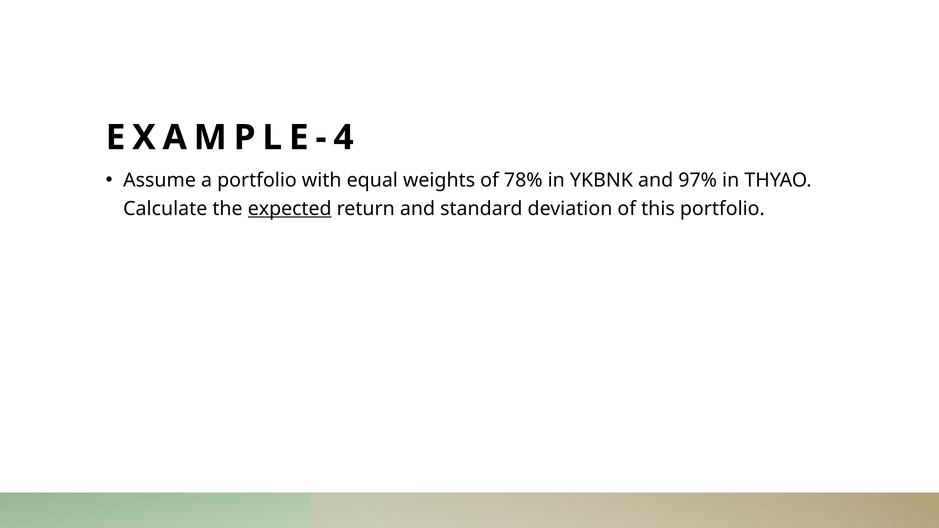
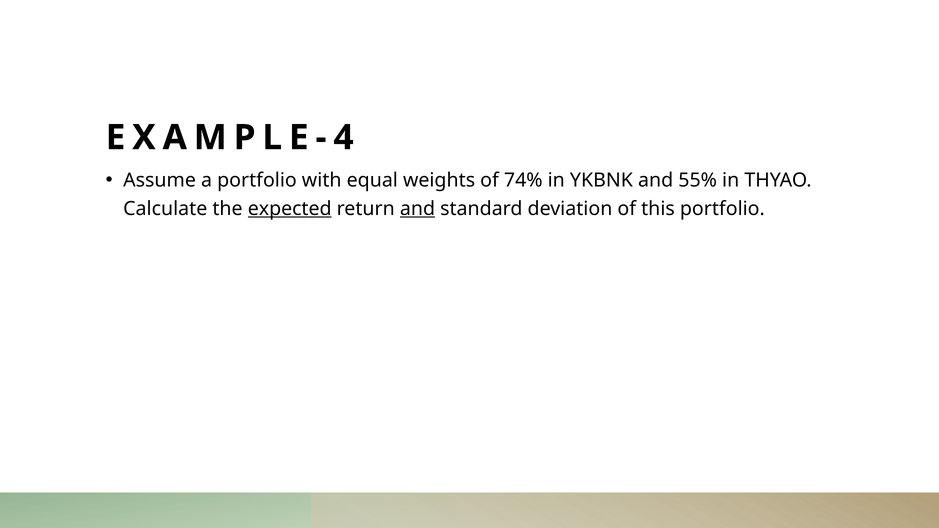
78%: 78% -> 74% (523, 180)
97%: 97% -> 55% (698, 180)
and underline: none -> present (417, 209)
